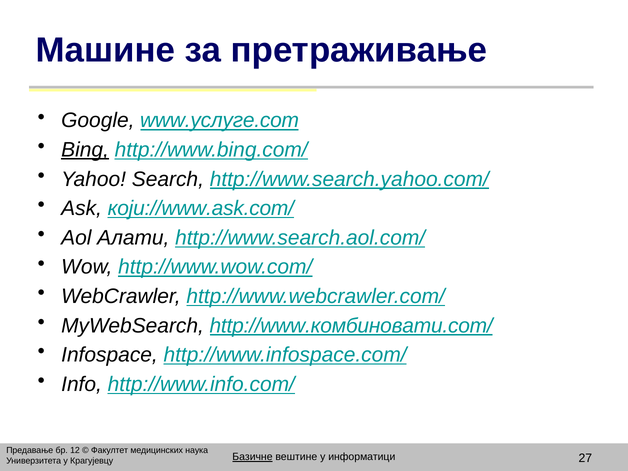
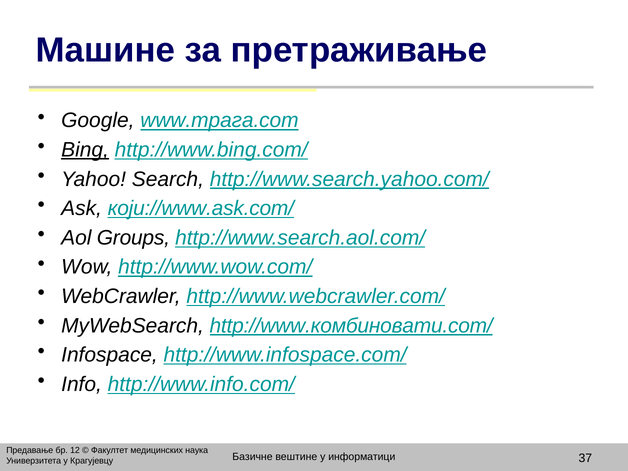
www.услуге.com: www.услуге.com -> www.трага.com (219, 121)
Алати: Алати -> Groups (133, 238)
Базичне underline: present -> none (252, 457)
27: 27 -> 37 (585, 458)
